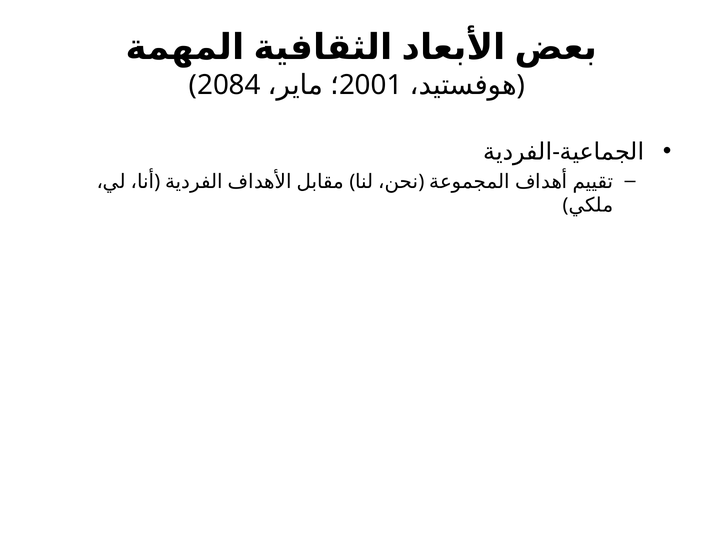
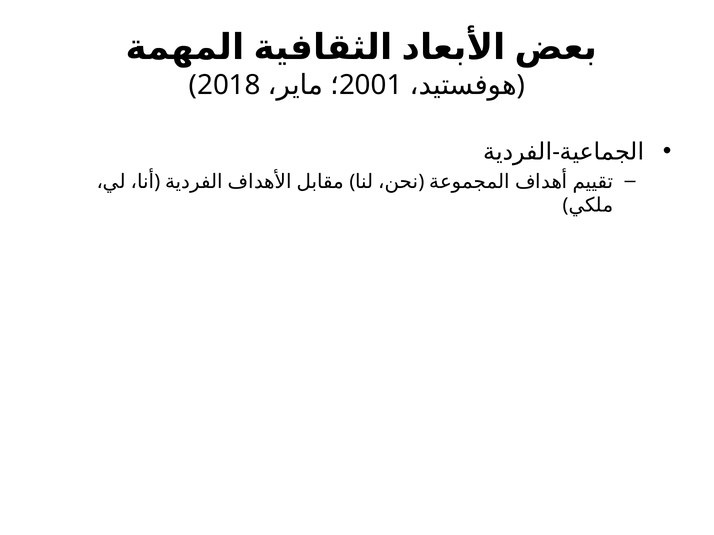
2084: 2084 -> 2018 (229, 85)
